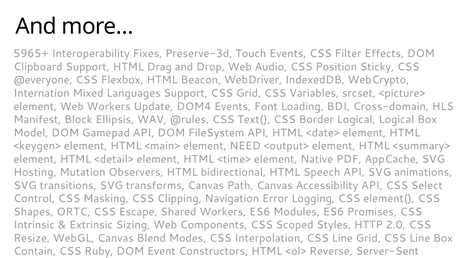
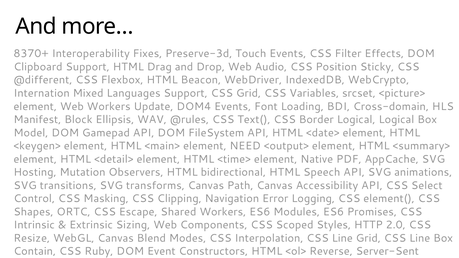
5965+: 5965+ -> 8370+ (31, 54)
@everyone: @everyone -> @different (43, 80)
